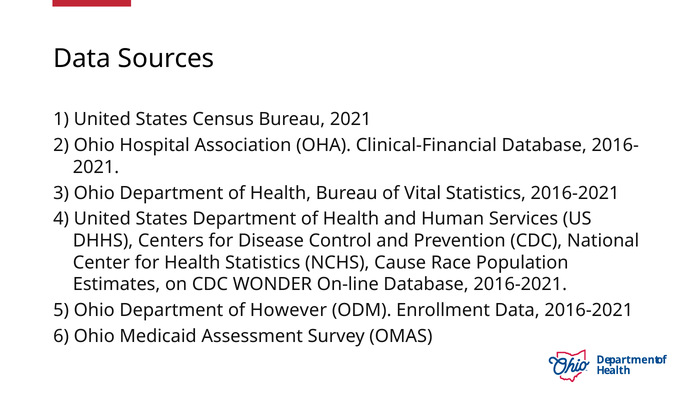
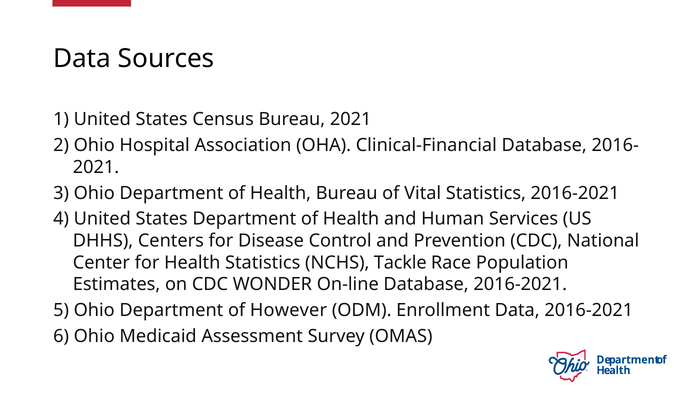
Cause: Cause -> Tackle (400, 262)
